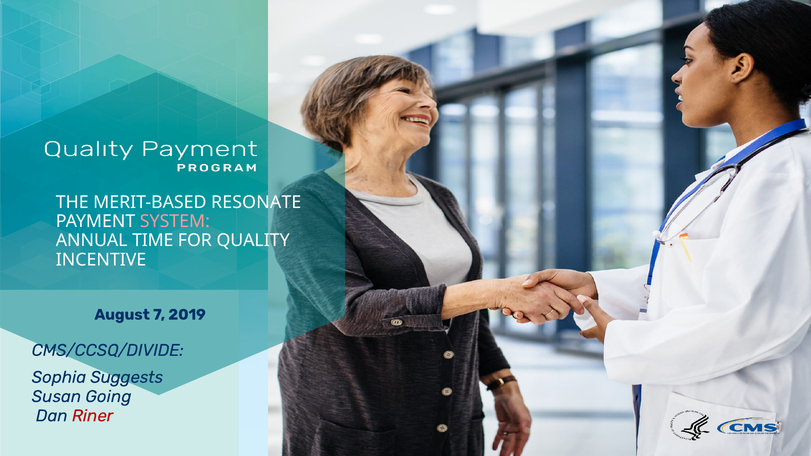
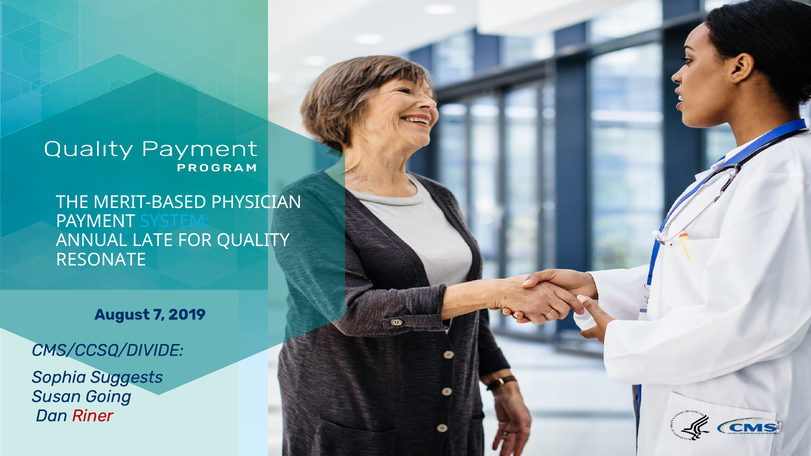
RESONATE: RESONATE -> PHYSICIAN (256, 202)
SYSTEM colour: pink -> light blue (175, 222)
TIME: TIME -> LATE (153, 241)
INCENTIVE: INCENTIVE -> RESONATE (101, 260)
